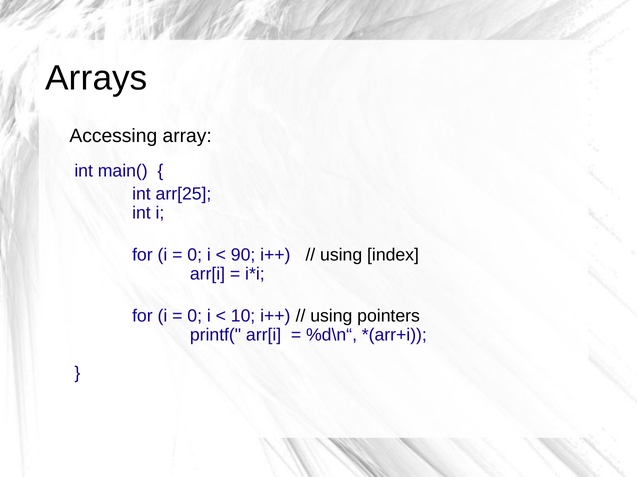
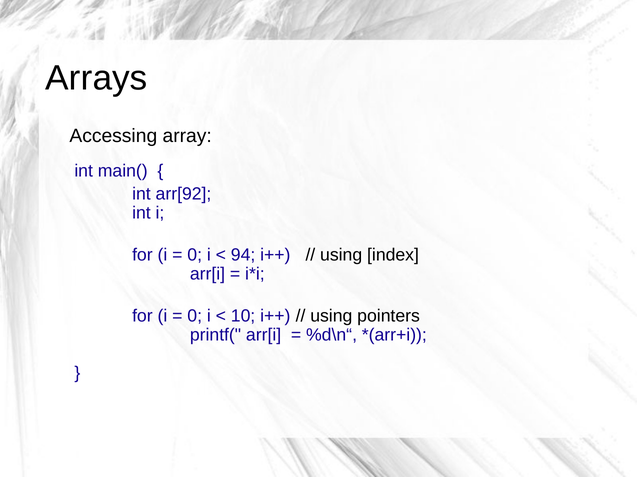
arr[25: arr[25 -> arr[92 (183, 194)
90: 90 -> 94 (243, 255)
